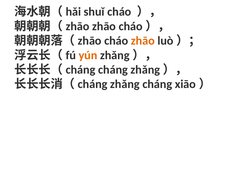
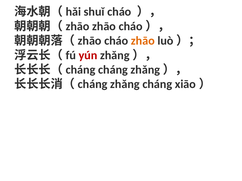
yún colour: orange -> red (88, 55)
